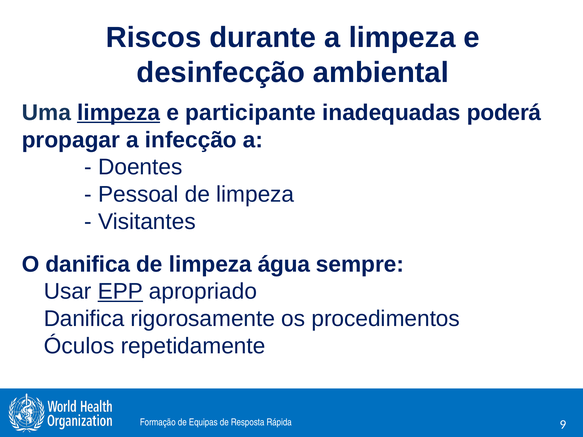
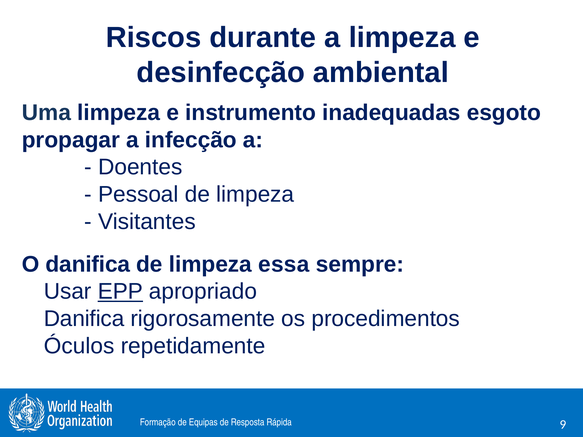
limpeza underline: present -> none (119, 113)
participante: participante -> instrumento (251, 113)
poderá: poderá -> esgoto (504, 113)
água: água -> essa (284, 264)
